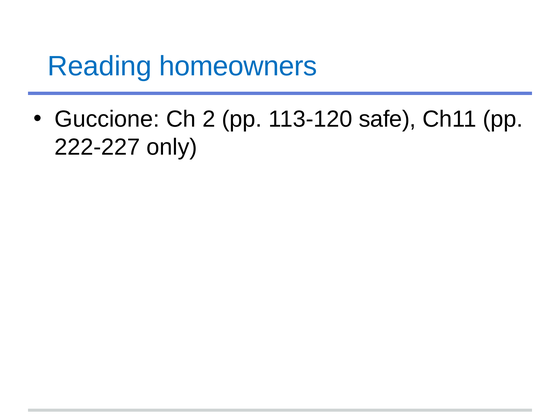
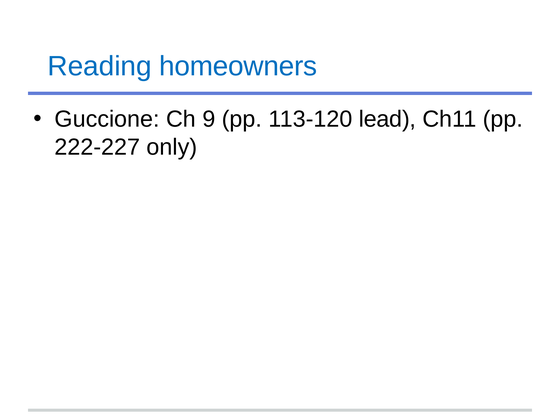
2: 2 -> 9 (209, 119)
safe: safe -> lead (387, 119)
